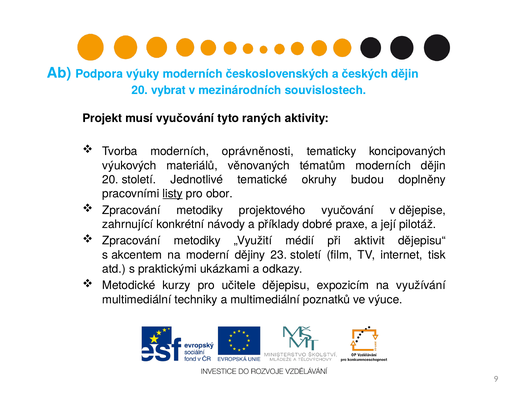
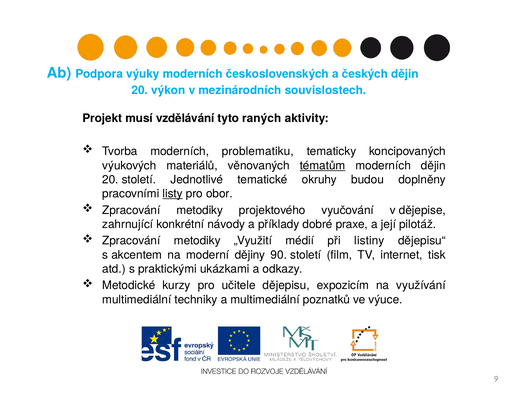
vybrat: vybrat -> výkon (168, 90)
musí vyučování: vyučování -> vzdělávání (185, 119)
oprávněnosti: oprávněnosti -> problematiku (258, 152)
tématům underline: none -> present (323, 166)
aktivit: aktivit -> listiny (369, 241)
23: 23 -> 90 (279, 255)
